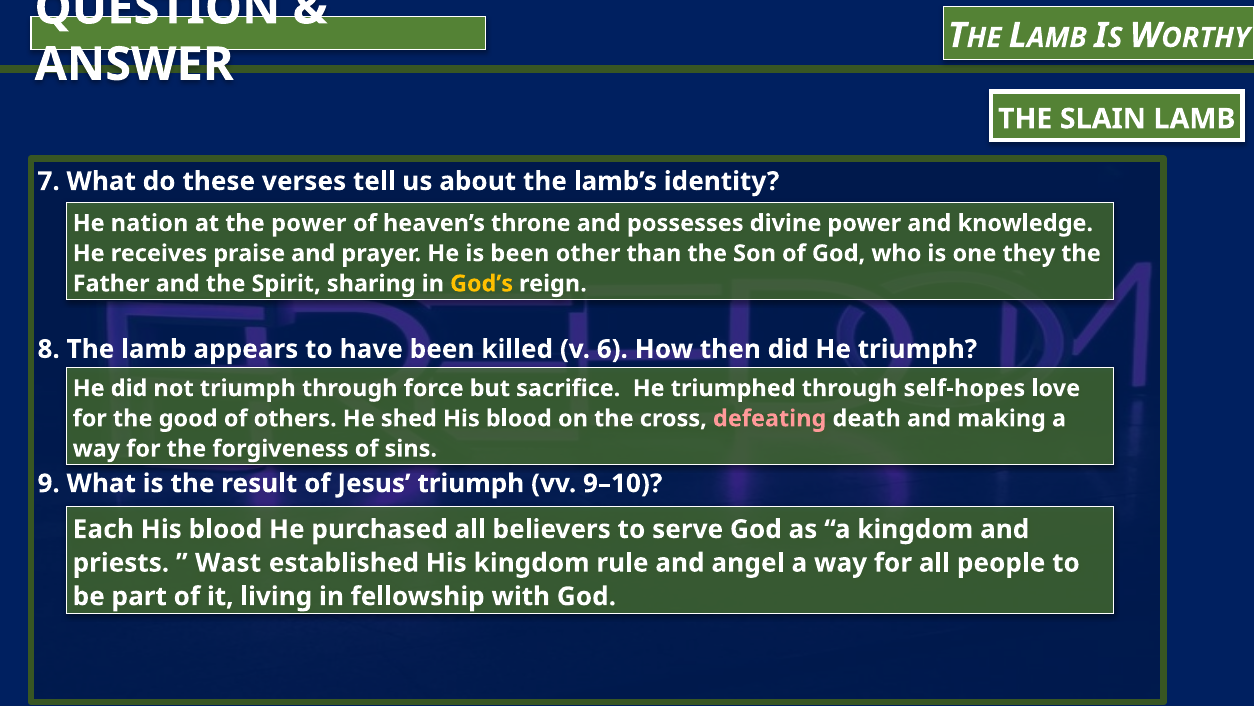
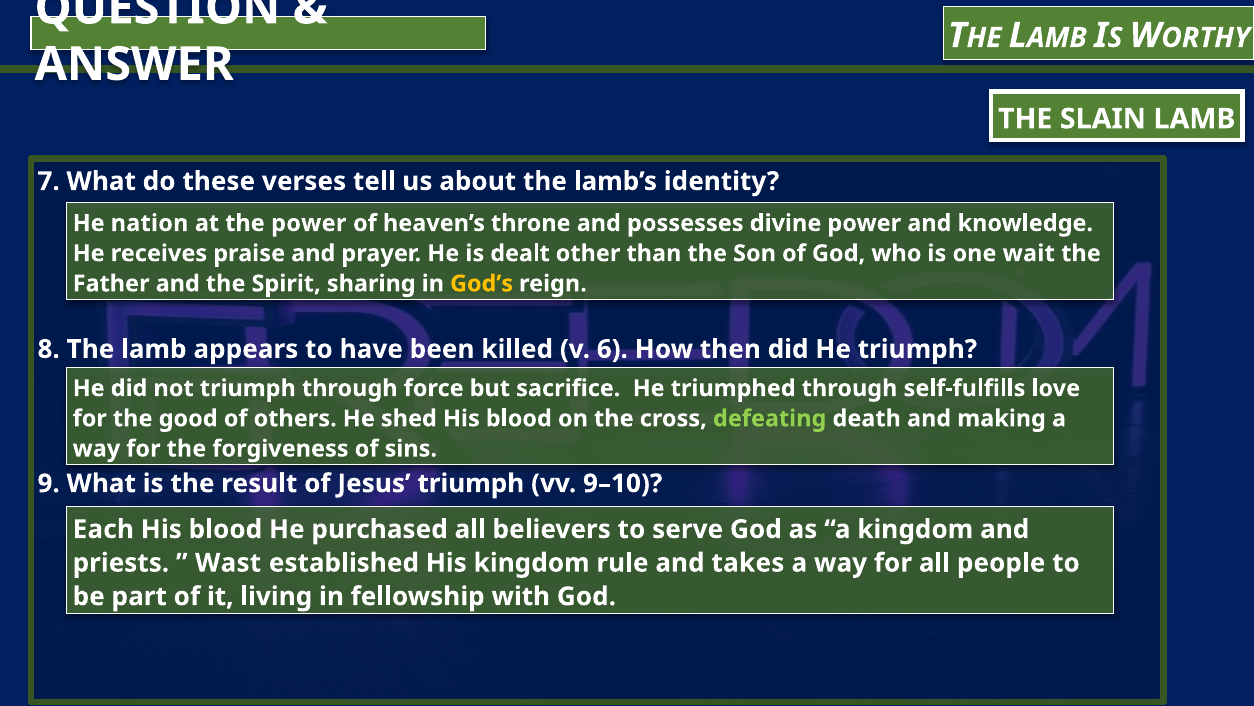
is been: been -> dealt (520, 253)
they: they -> wait (1029, 253)
self-hopes: self-hopes -> self-fulfills (965, 388)
defeating colour: pink -> light green (770, 418)
angel: angel -> takes (748, 562)
